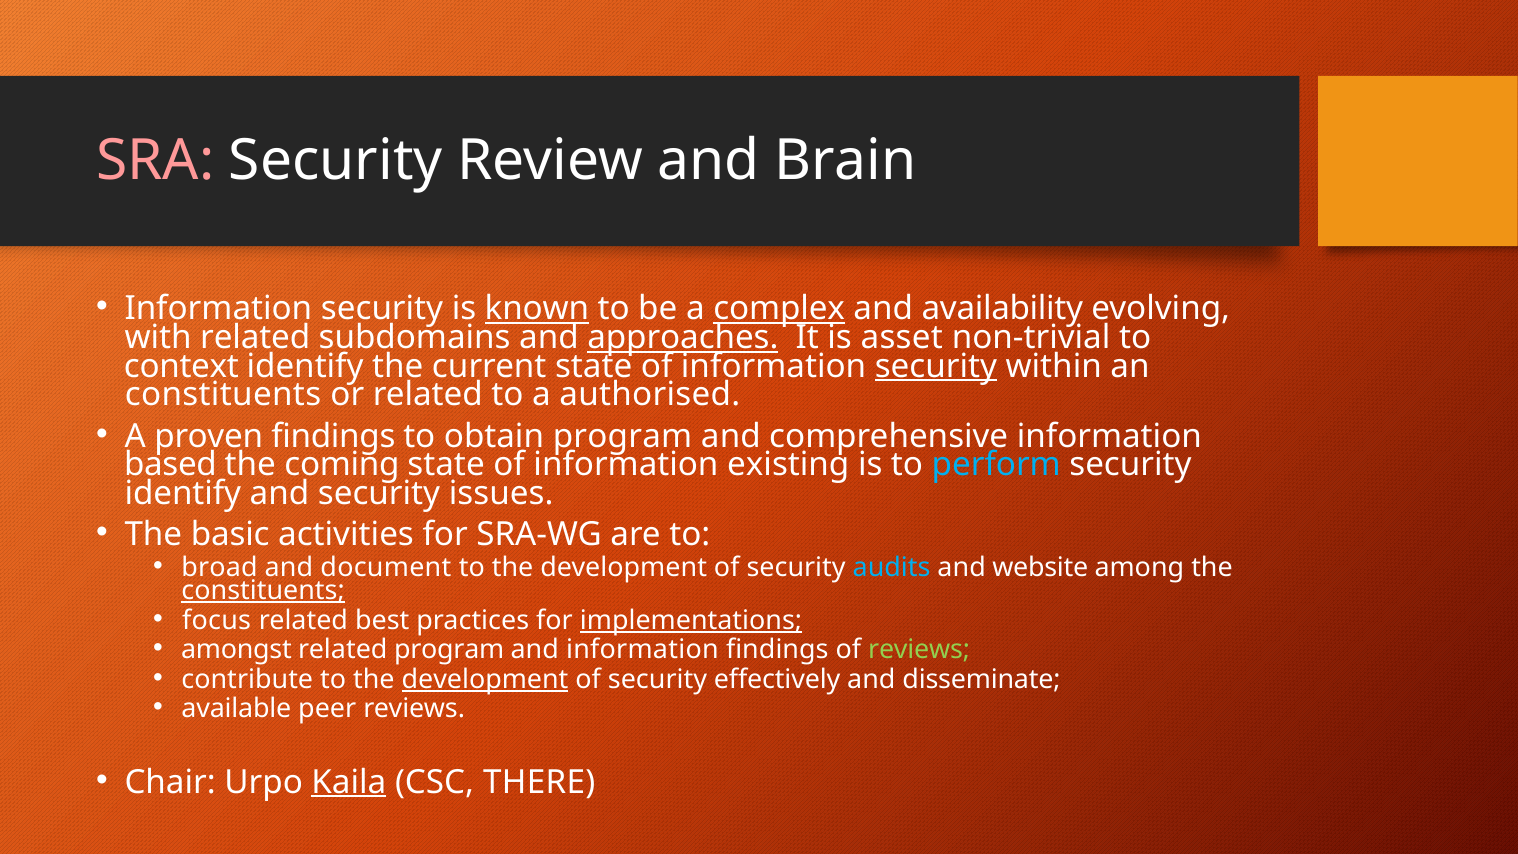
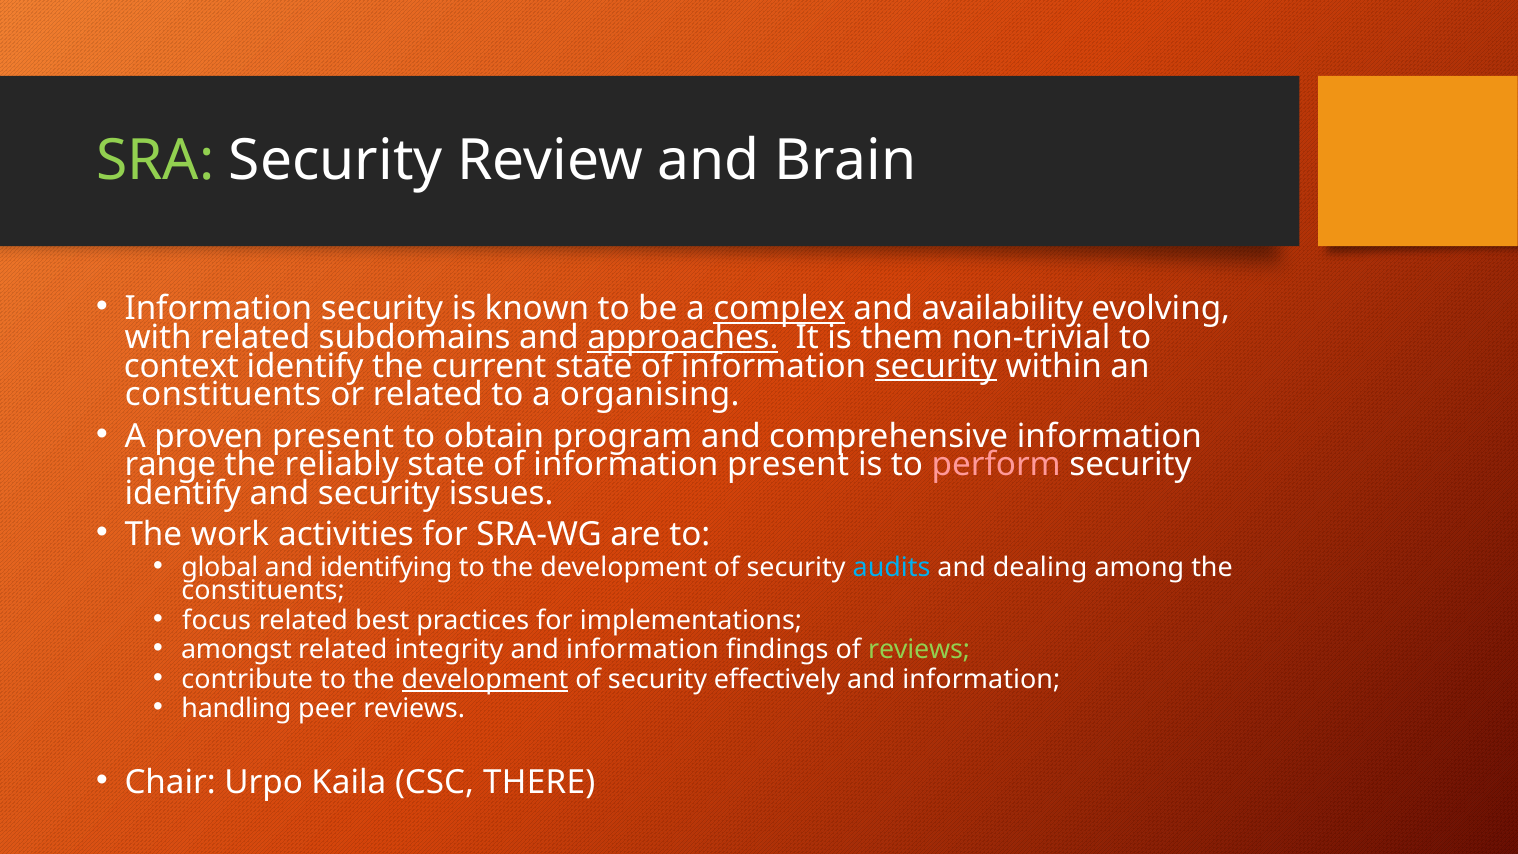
SRA colour: pink -> light green (155, 161)
known underline: present -> none (537, 309)
asset: asset -> them (902, 337)
authorised: authorised -> organising (650, 395)
proven findings: findings -> present (333, 436)
based: based -> range (170, 465)
coming: coming -> reliably (342, 465)
information existing: existing -> present (788, 465)
perform colour: light blue -> pink (996, 465)
basic: basic -> work (230, 535)
broad: broad -> global (220, 567)
document: document -> identifying (386, 567)
website: website -> dealing (1040, 567)
constituents underline: present -> none (263, 591)
implementations underline: present -> none (691, 620)
related program: program -> integrity (449, 650)
disseminate: disseminate -> information (981, 679)
available: available -> handling (236, 709)
Kaila underline: present -> none (349, 782)
